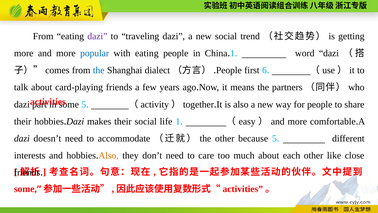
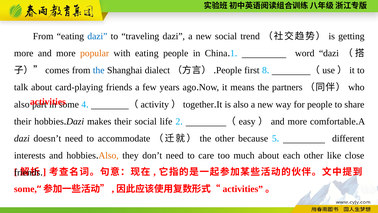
dazi colour: purple -> blue (97, 36)
popular colour: blue -> orange (95, 53)
6: 6 -> 8 (264, 70)
dazi: dazi -> also (22, 104)
some 5: 5 -> 4 (84, 104)
life 1: 1 -> 2 (178, 121)
